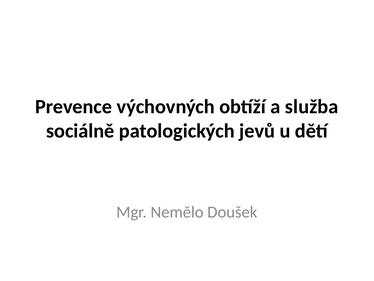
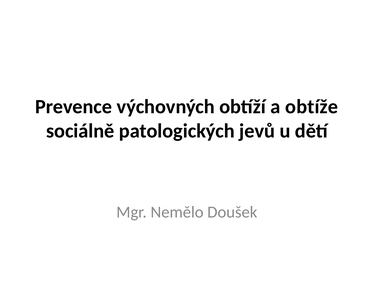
služba: služba -> obtíže (312, 106)
